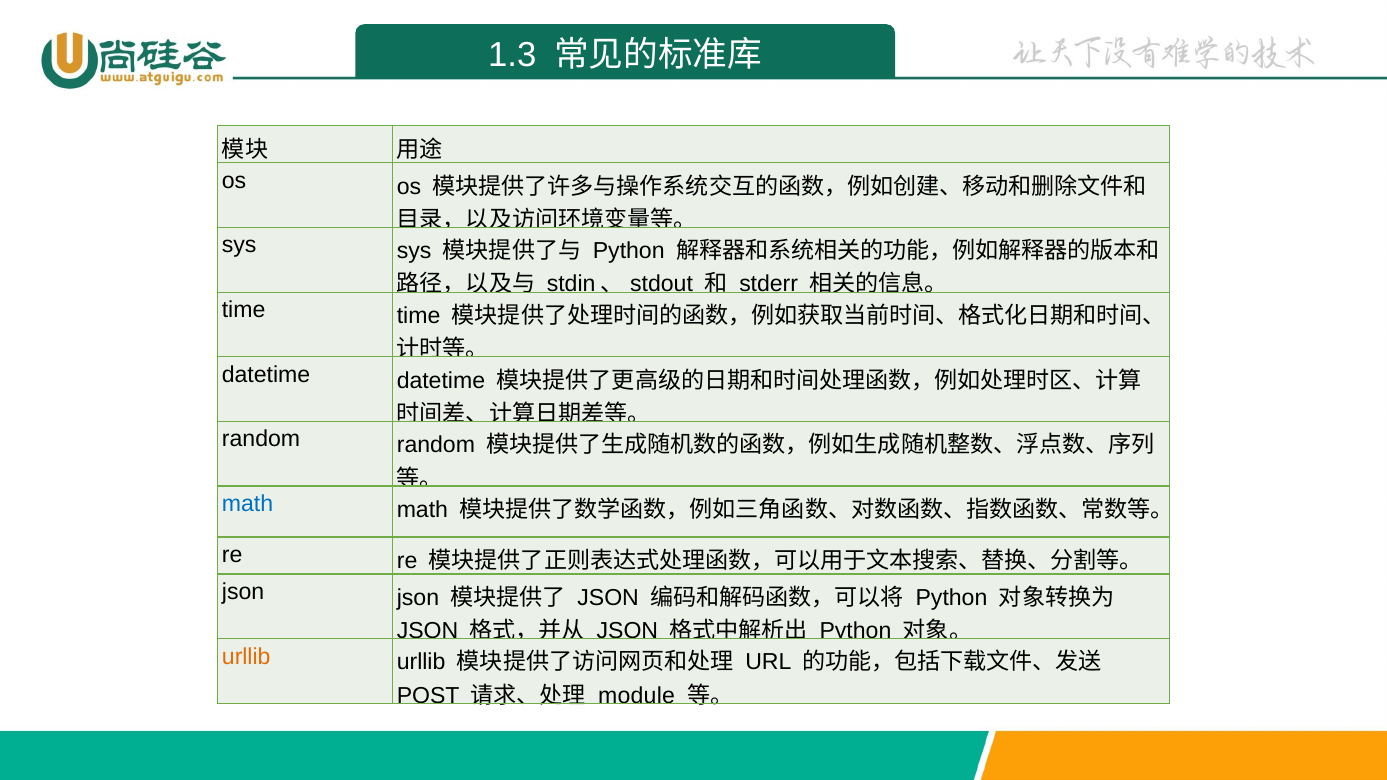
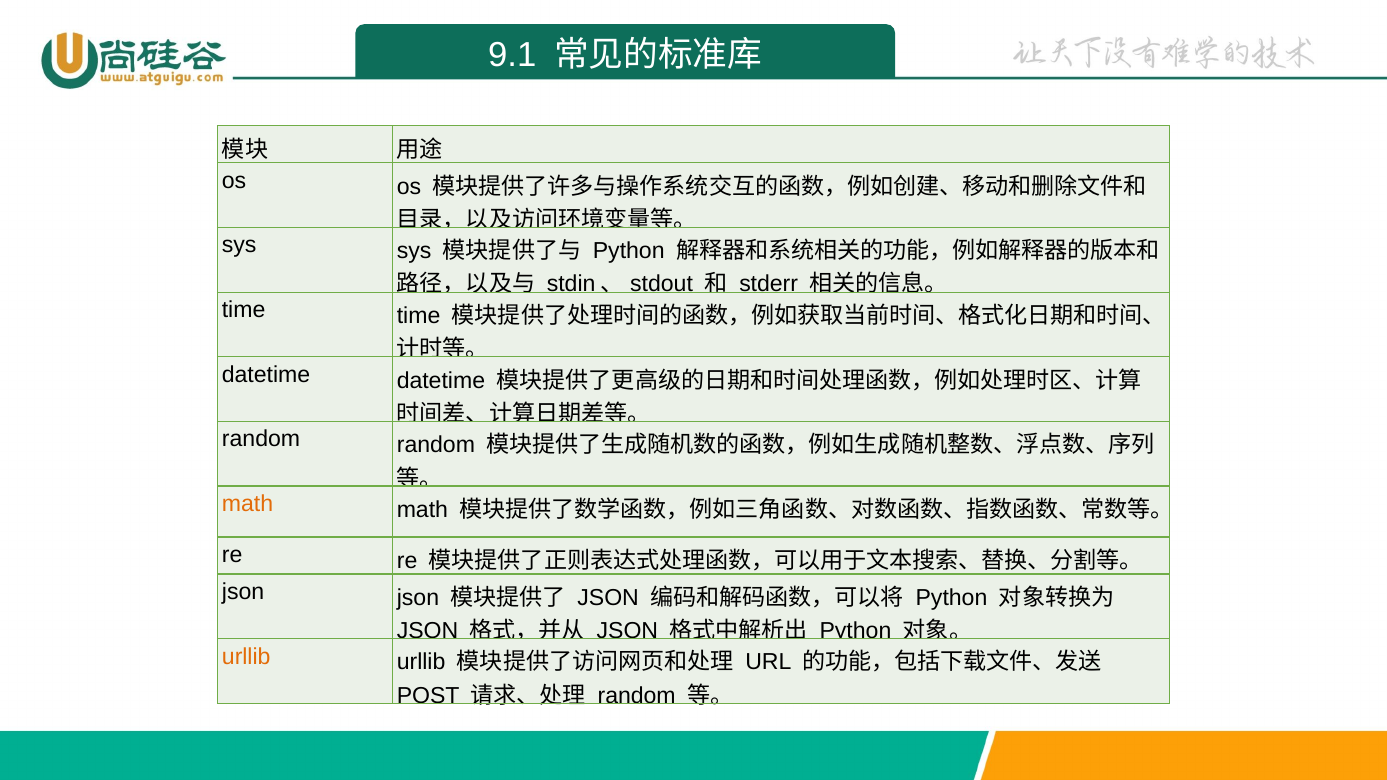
1.3: 1.3 -> 9.1 (512, 55)
math colour: blue -> orange (248, 504)
module: module -> random (637, 696)
